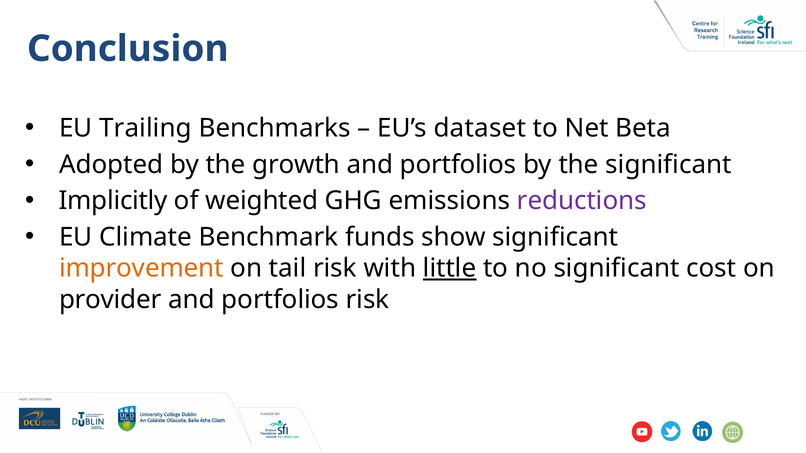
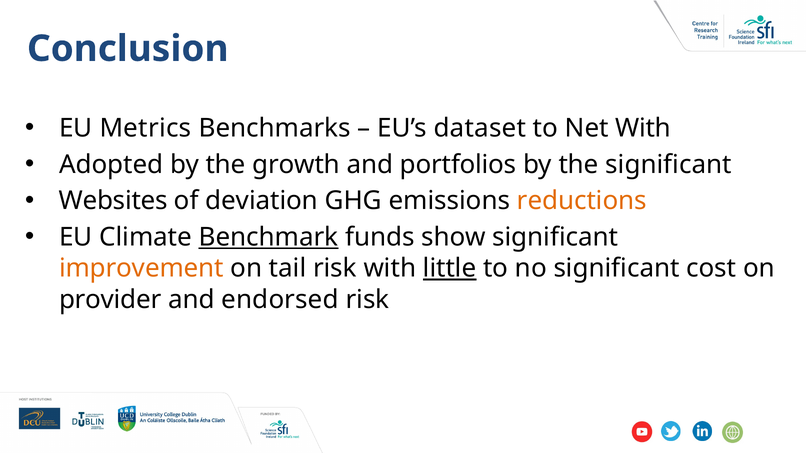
Trailing: Trailing -> Metrics (145, 128)
Net Beta: Beta -> With (643, 128)
Implicitly: Implicitly -> Websites (113, 201)
weighted: weighted -> deviation (262, 201)
reductions colour: purple -> orange (582, 201)
Benchmark underline: none -> present (269, 237)
portfolios: portfolios -> endorsed (280, 300)
